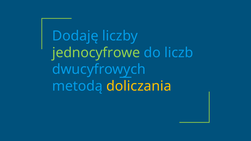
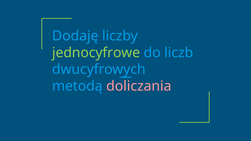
doliczania colour: yellow -> pink (139, 86)
